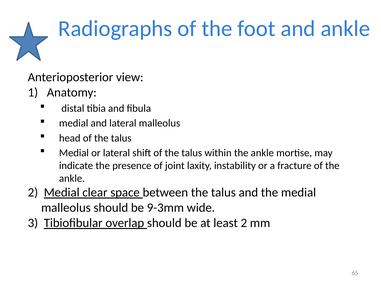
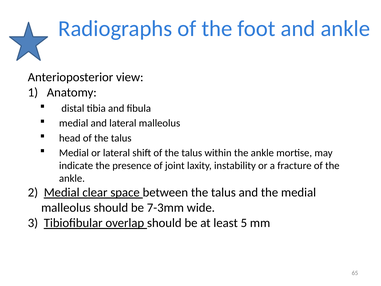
9-3mm: 9-3mm -> 7-3mm (165, 208)
least 2: 2 -> 5 (244, 223)
